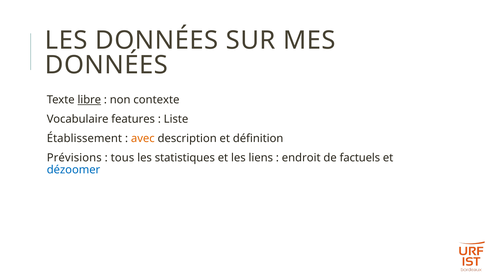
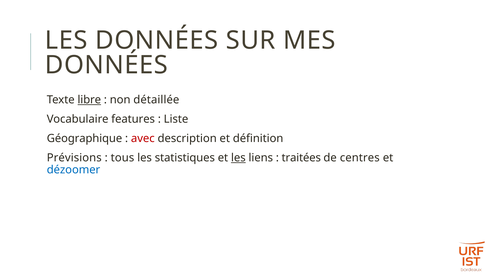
contexte: contexte -> détaillée (156, 100)
Établissement: Établissement -> Géographique (84, 139)
avec colour: orange -> red (143, 139)
les underline: none -> present (238, 158)
endroit: endroit -> traitées (301, 158)
factuels: factuels -> centres (360, 158)
